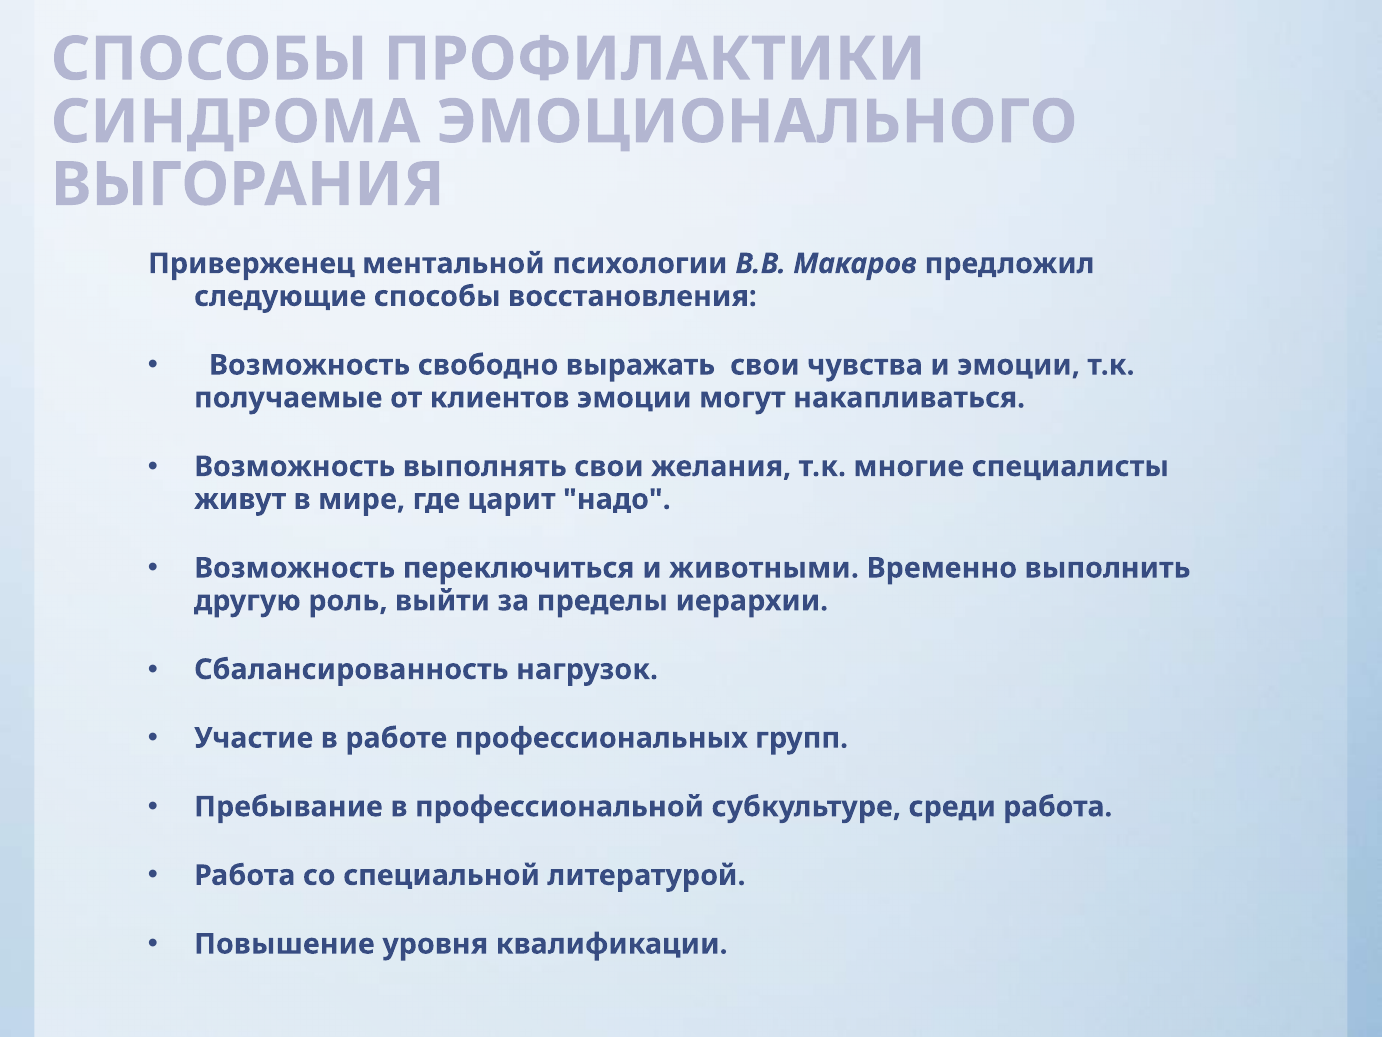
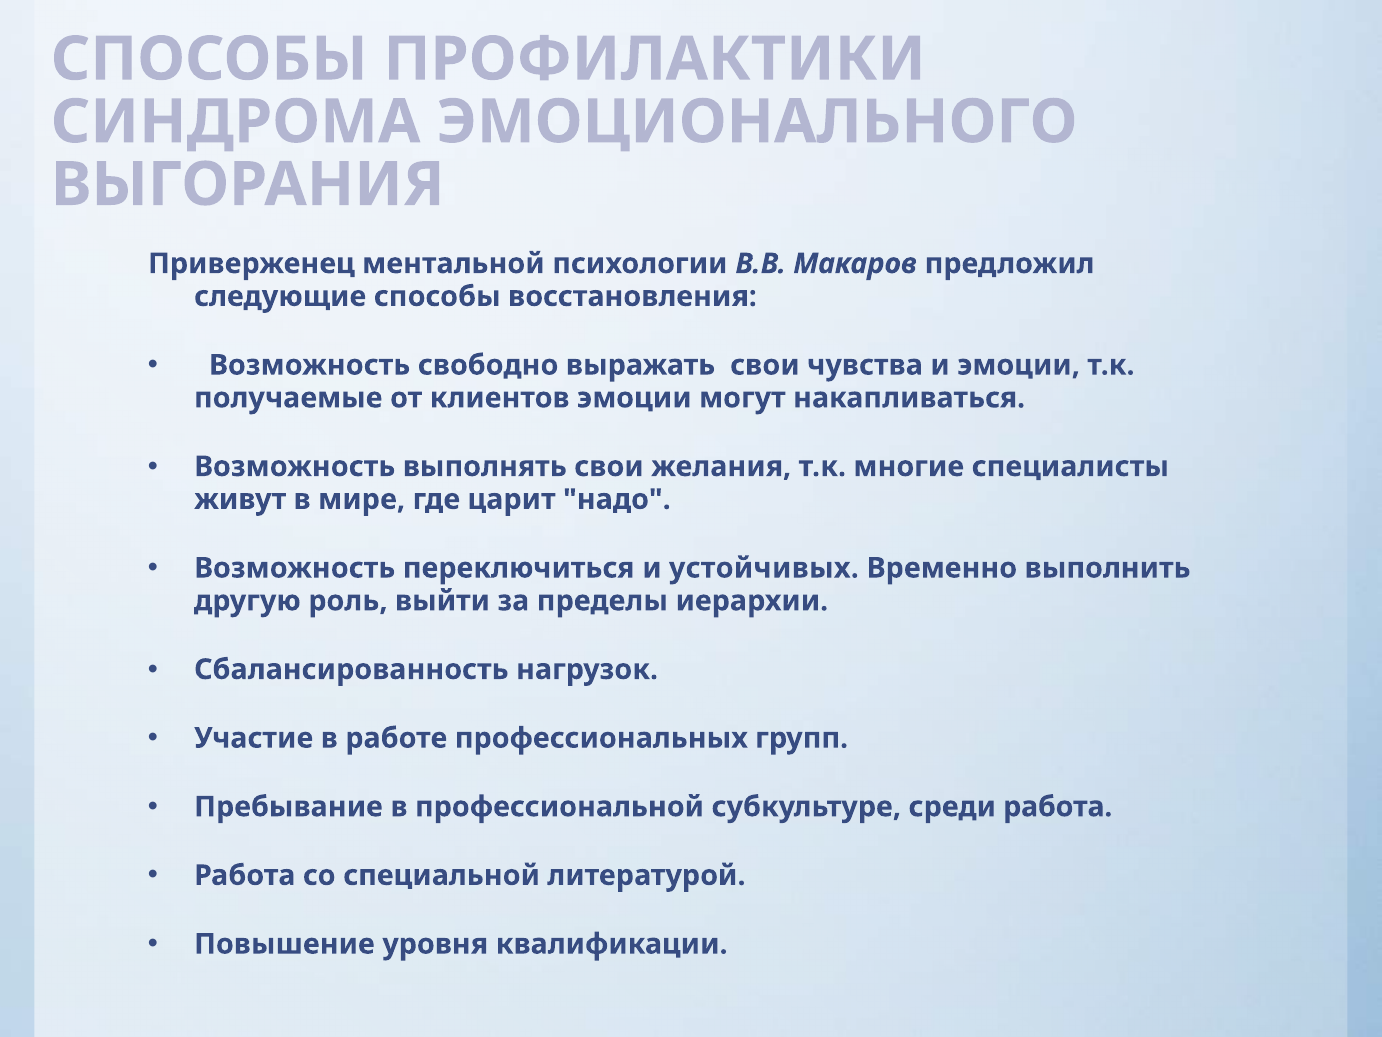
животными: животными -> устойчивых (764, 568)
